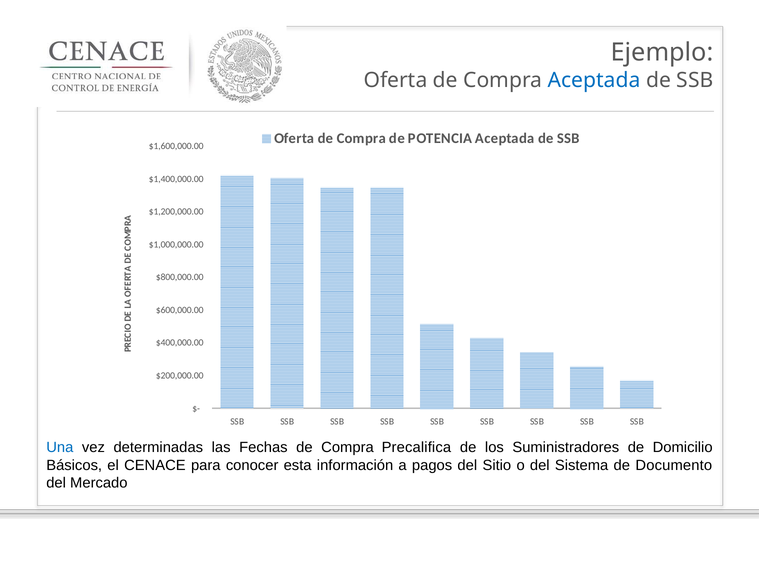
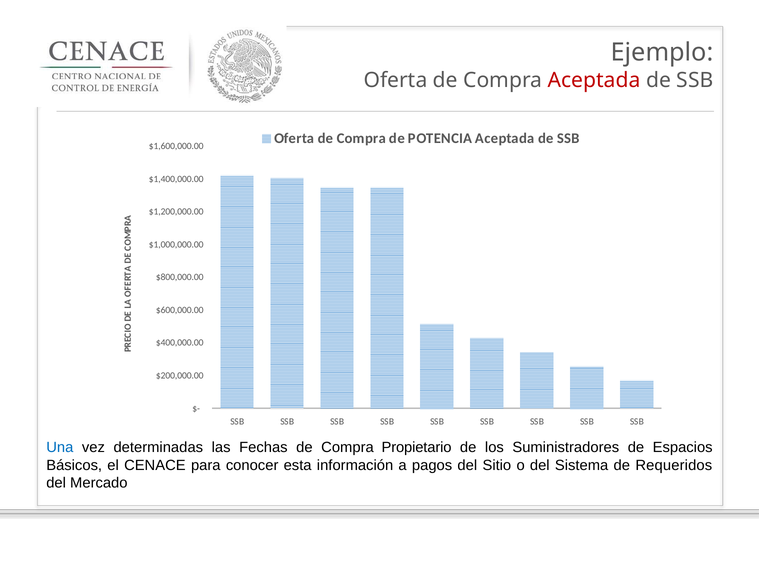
Aceptada colour: blue -> red (594, 80)
Precalifica: Precalifica -> Propietario (417, 448)
Domicilio: Domicilio -> Espacios (683, 448)
Documento: Documento -> Requeridos (674, 465)
